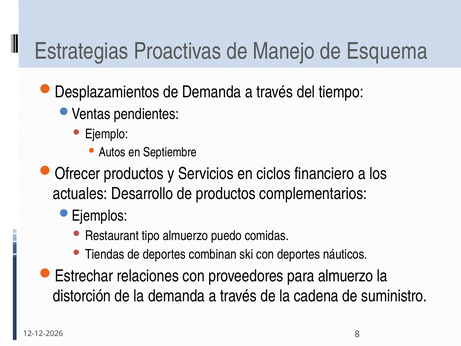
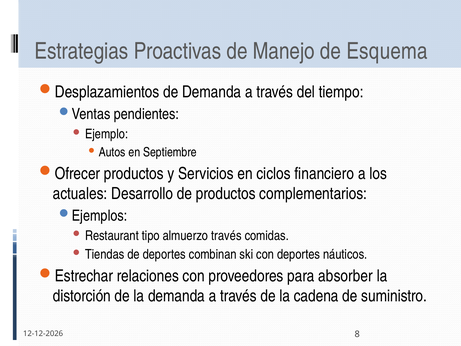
almuerzo puedo: puedo -> través (226, 235)
para almuerzo: almuerzo -> absorber (346, 276)
